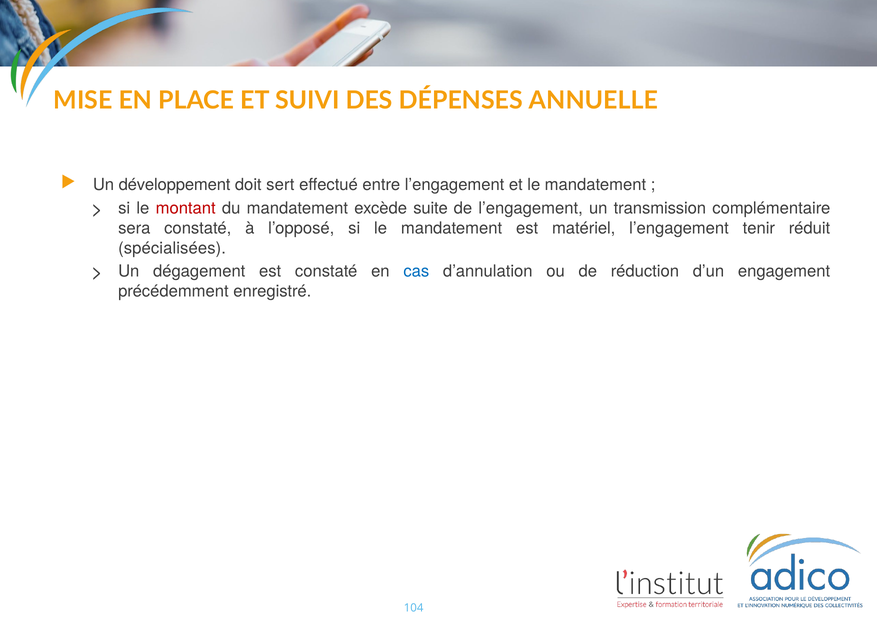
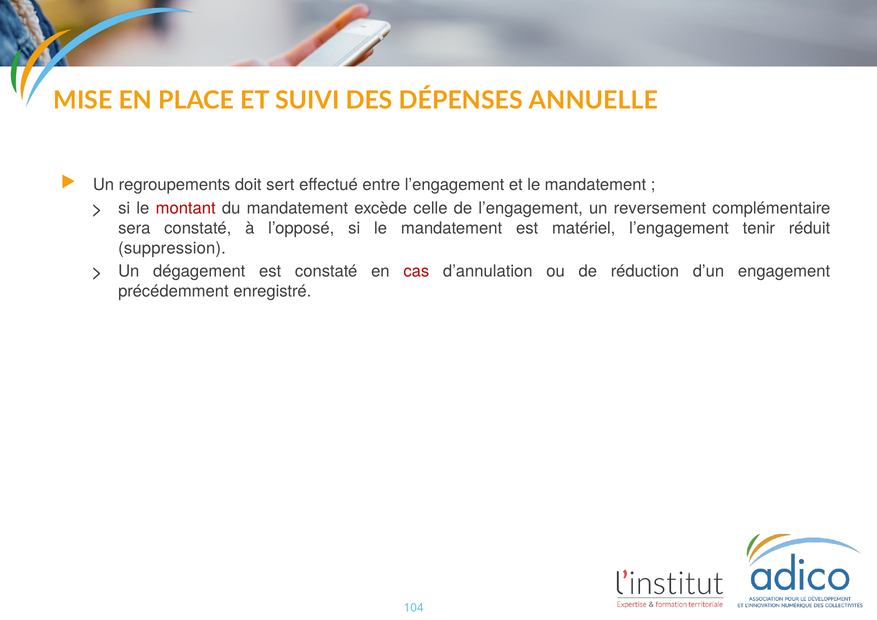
développement: développement -> regroupements (175, 185)
suite: suite -> celle (430, 208)
transmission: transmission -> reversement (660, 208)
spécialisées: spécialisées -> suppression (172, 248)
cas colour: blue -> red (416, 271)
